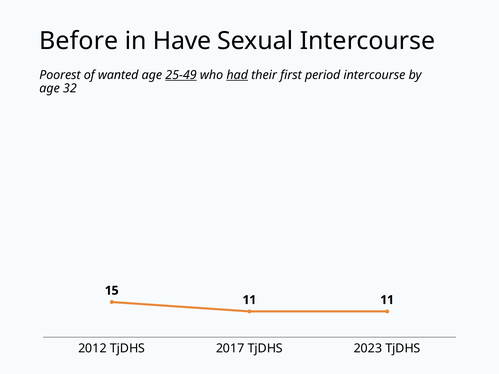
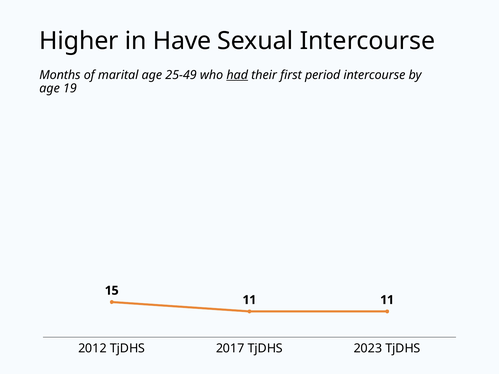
Before: Before -> Higher (79, 41)
Poorest: Poorest -> Months (60, 75)
wanted: wanted -> marital (118, 75)
25-49 underline: present -> none (181, 75)
32: 32 -> 19 (70, 88)
